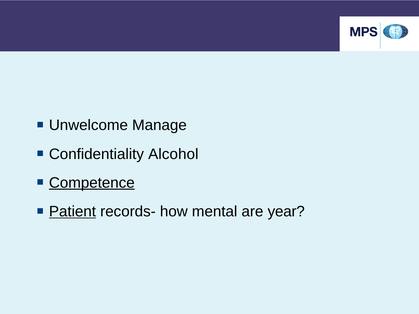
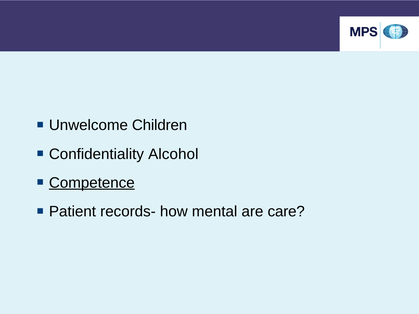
Manage: Manage -> Children (160, 125)
Patient underline: present -> none (72, 212)
year: year -> care (286, 212)
